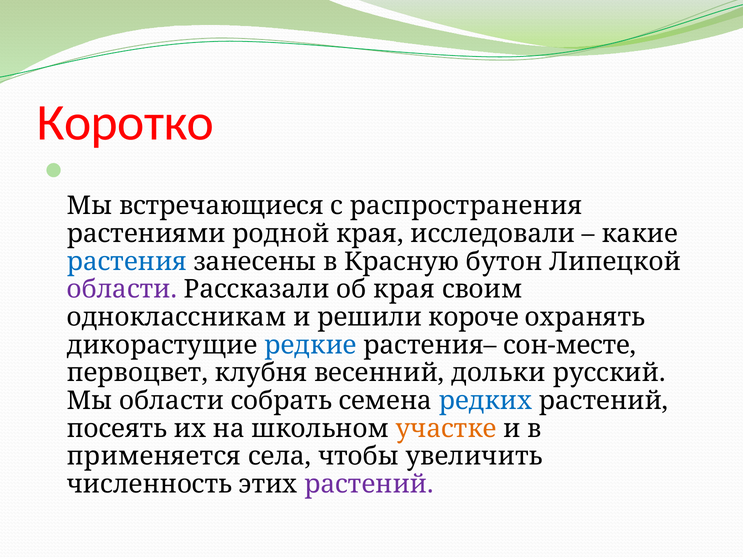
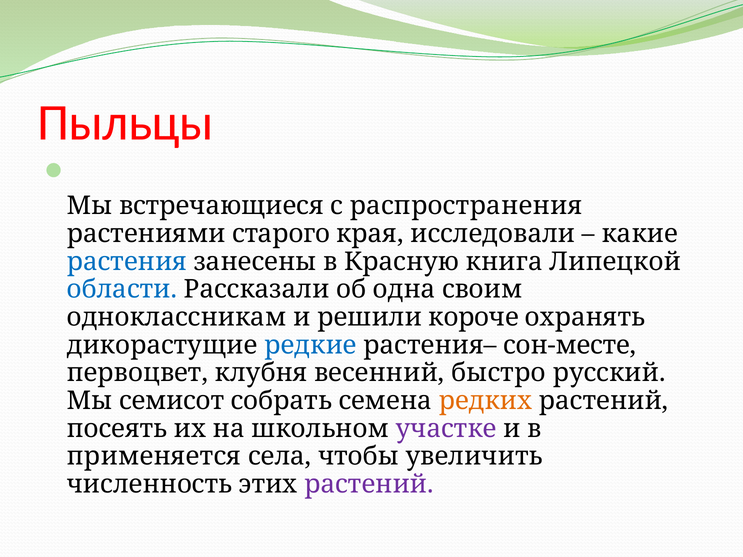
Коротко: Коротко -> Пыльцы (125, 123)
родной: родной -> старого (281, 234)
бутон: бутон -> книга (504, 262)
области colour: purple -> blue (122, 290)
об края: края -> одна (404, 290)
дольки: дольки -> быстро (498, 373)
Мы области: области -> семисот (172, 401)
редких colour: blue -> orange (485, 401)
участке colour: orange -> purple (446, 429)
